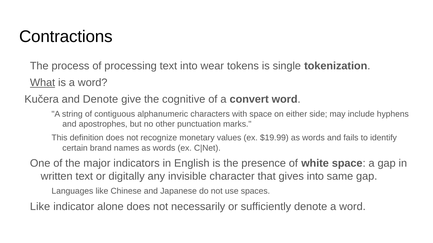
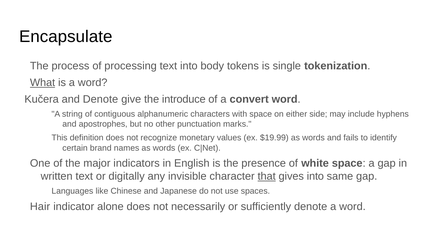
Contractions: Contractions -> Encapsulate (66, 37)
wear: wear -> body (212, 66)
cognitive: cognitive -> introduce (184, 99)
that underline: none -> present (267, 177)
Like: Like -> Hair (40, 207)
